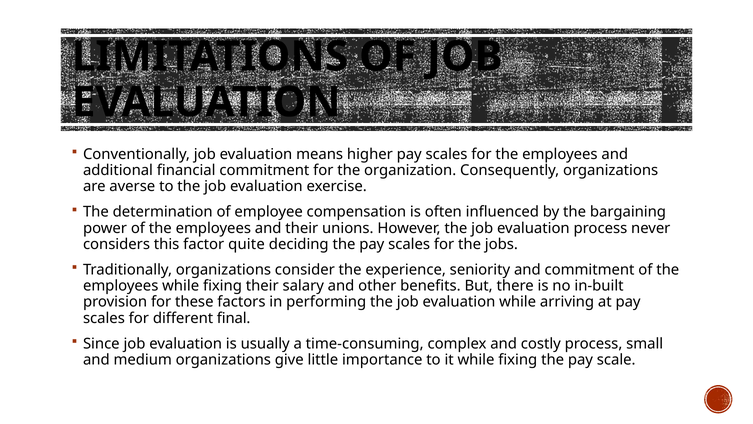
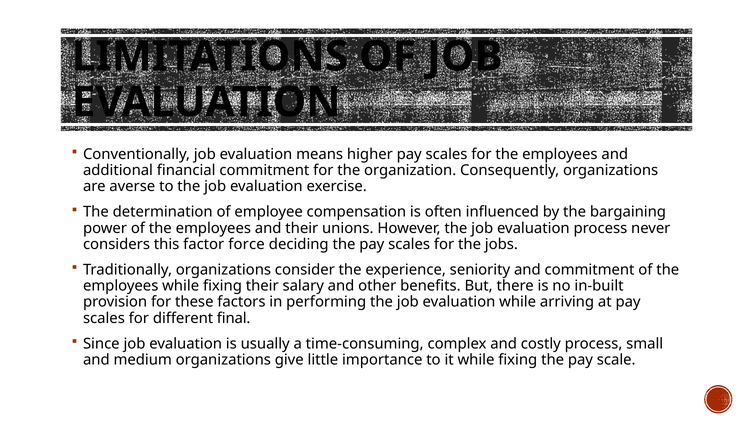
quite: quite -> force (246, 244)
